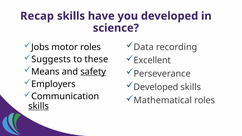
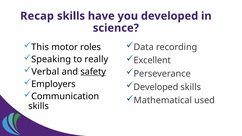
Jobs: Jobs -> This (40, 47)
Suggests: Suggests -> Speaking (51, 59)
these: these -> really (96, 59)
Means: Means -> Verbal (45, 72)
Mathematical roles: roles -> used (205, 100)
skills underline: present -> none (39, 106)
